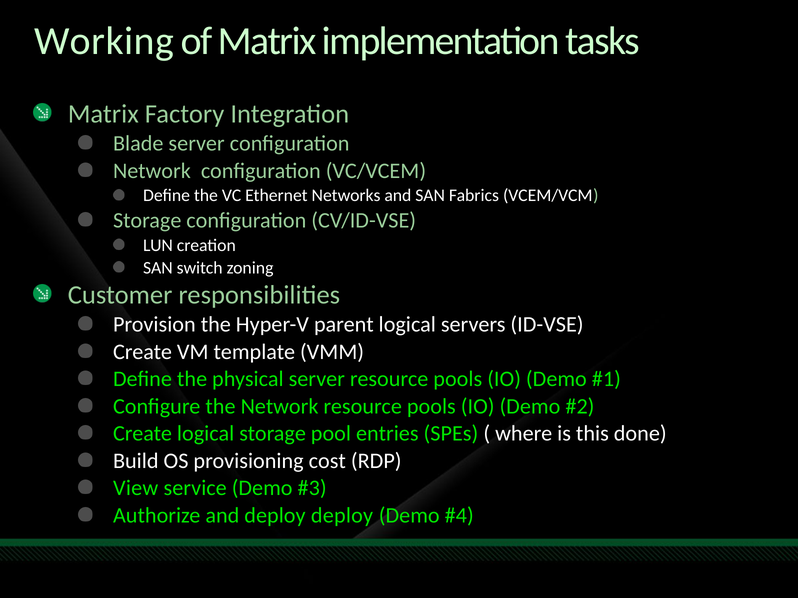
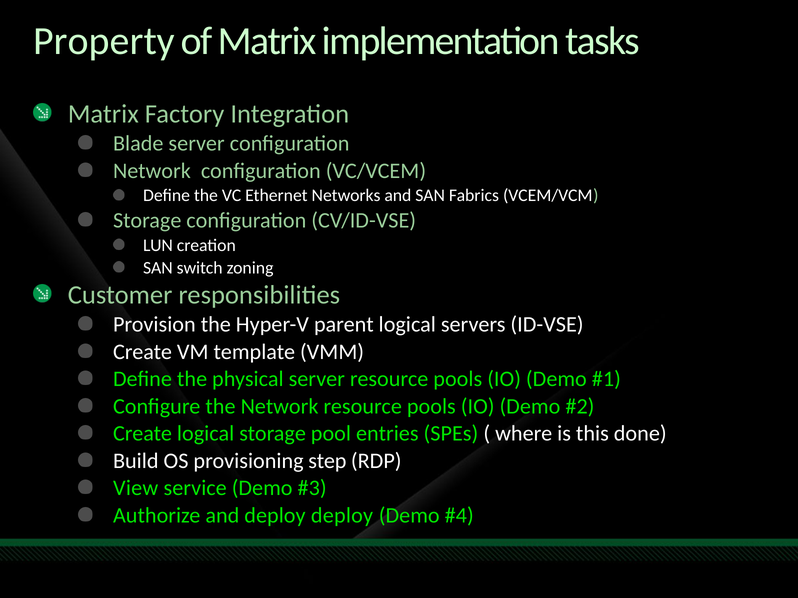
Working: Working -> Property (104, 41)
cost: cost -> step (327, 461)
